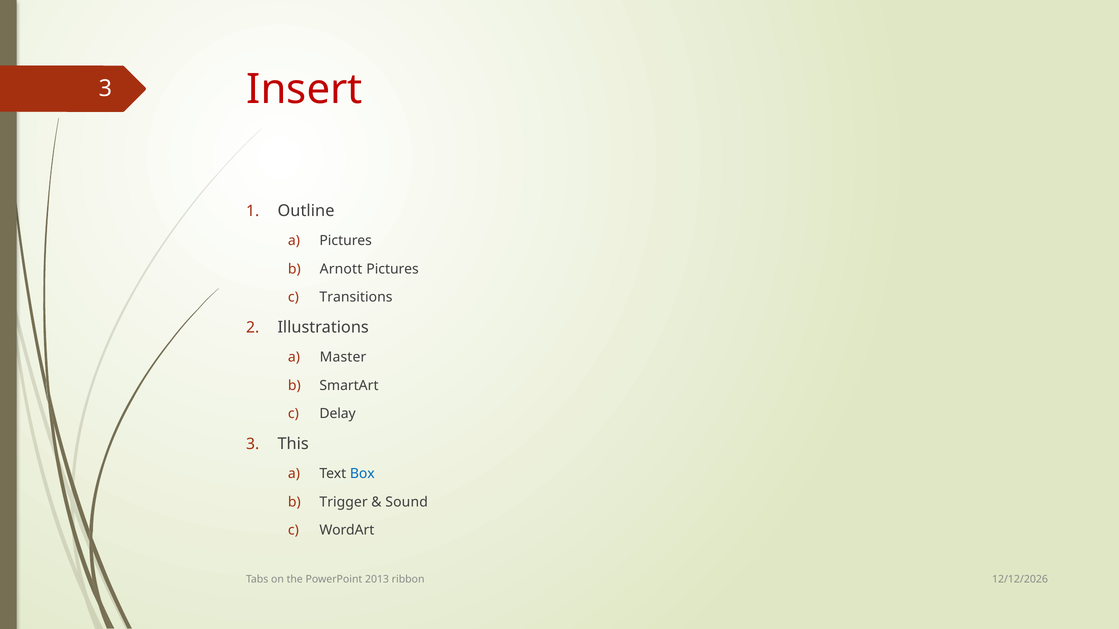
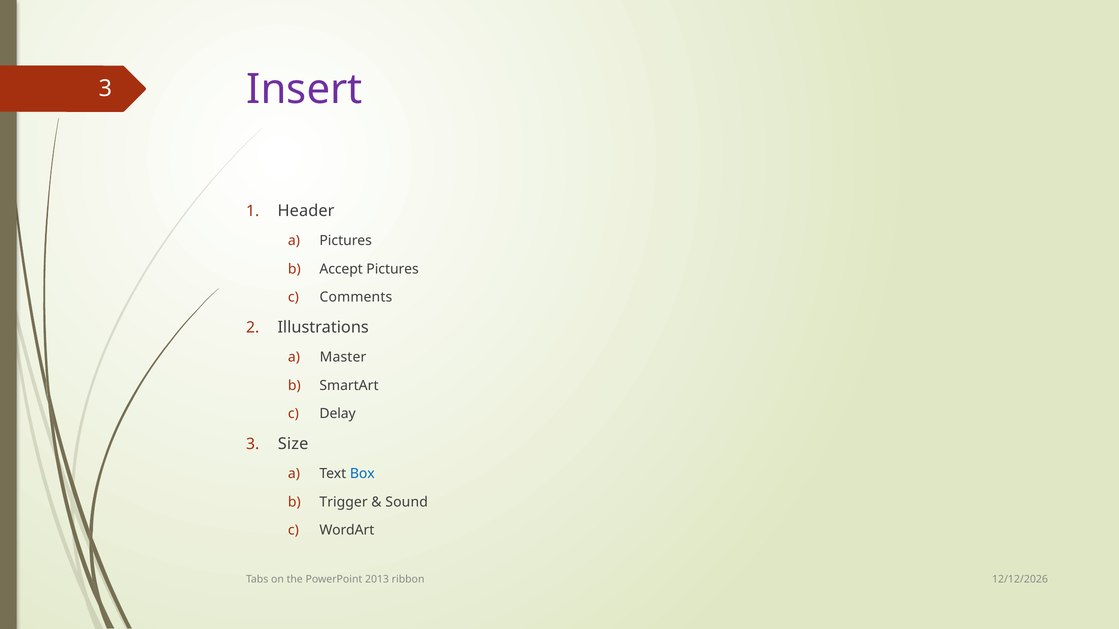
Insert colour: red -> purple (305, 90)
Outline: Outline -> Header (306, 211)
Arnott: Arnott -> Accept (341, 269)
Transitions: Transitions -> Comments (356, 298)
This: This -> Size (293, 444)
